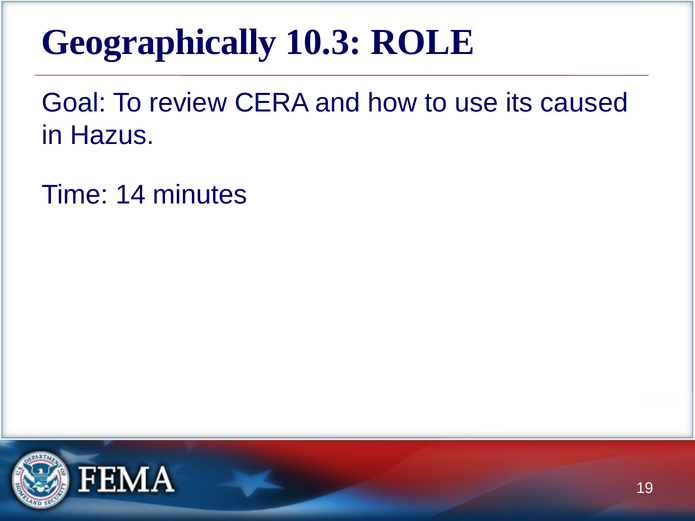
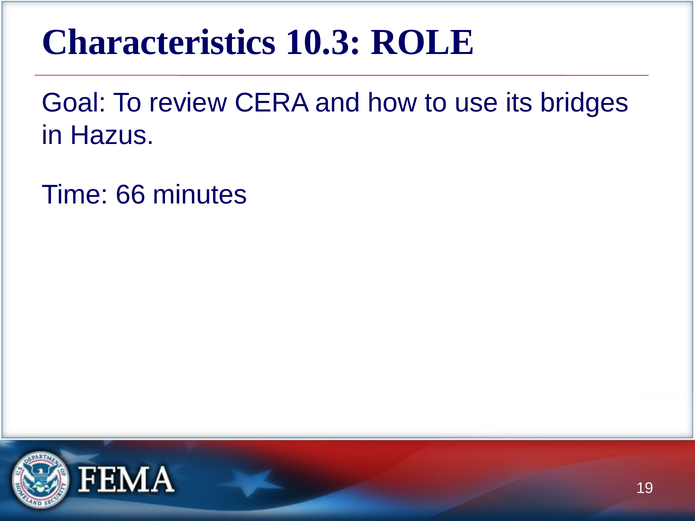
Geographically: Geographically -> Characteristics (159, 42)
caused: caused -> bridges (584, 103)
14: 14 -> 66 (131, 195)
